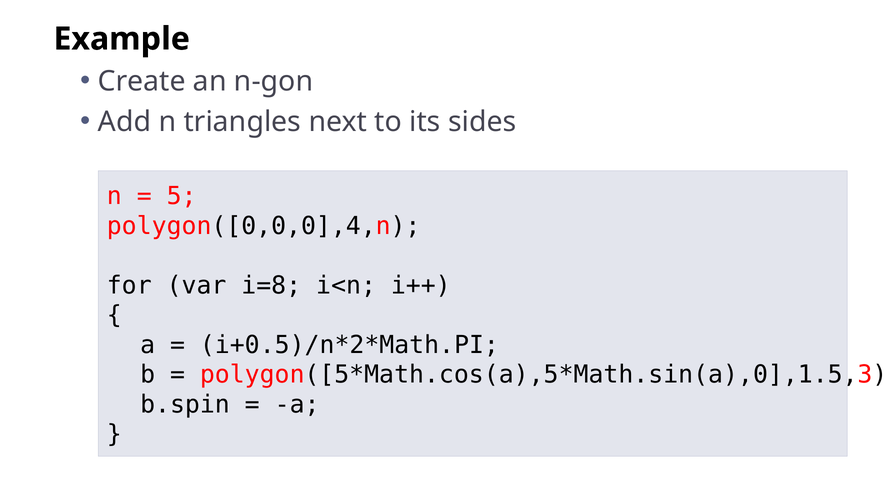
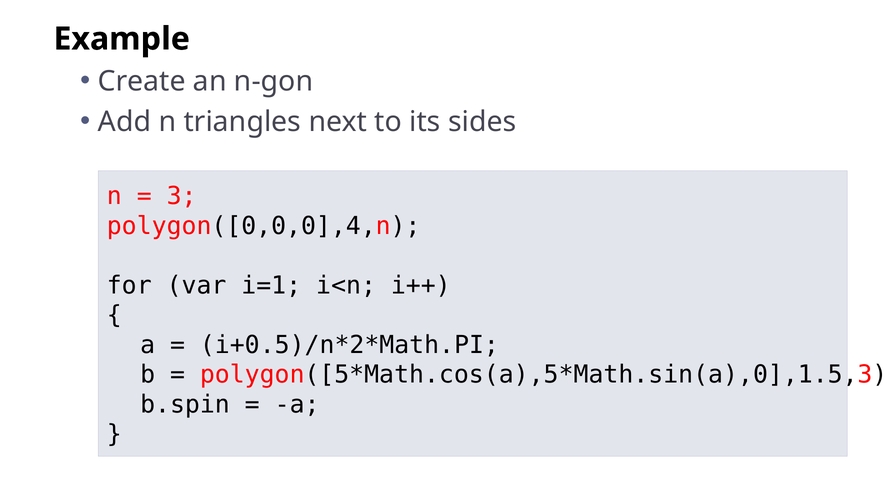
5: 5 -> 3 (182, 196)
i=8: i=8 -> i=1 (271, 285)
